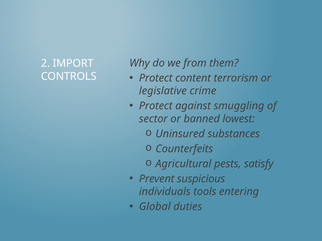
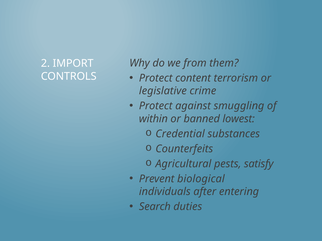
sector: sector -> within (153, 119)
Uninsured: Uninsured -> Credential (180, 134)
suspicious: suspicious -> biological (201, 179)
tools: tools -> after (205, 192)
Global: Global -> Search (155, 207)
